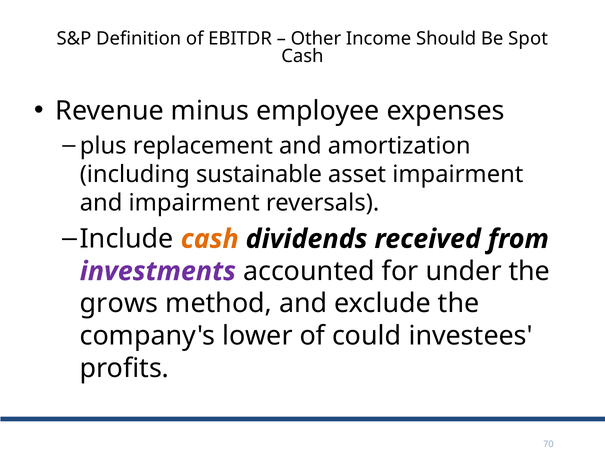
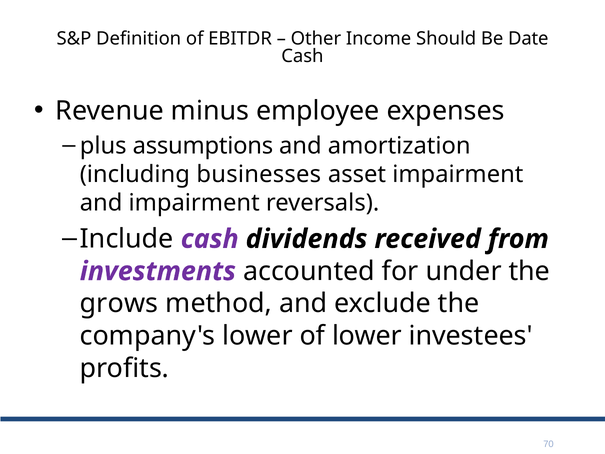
Spot: Spot -> Date (528, 38)
replacement: replacement -> assumptions (203, 146)
sustainable: sustainable -> businesses (259, 174)
cash colour: orange -> purple (210, 239)
of could: could -> lower (367, 336)
